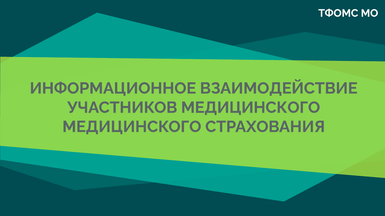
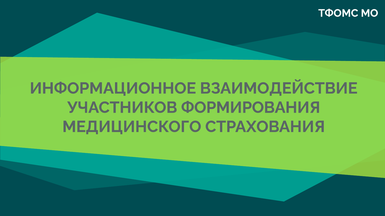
УЧАСТНИКОВ МЕДИЦИНСКОГО: МЕДИЦИНСКОГО -> ФОРМИРОВАНИЯ (251, 108)
